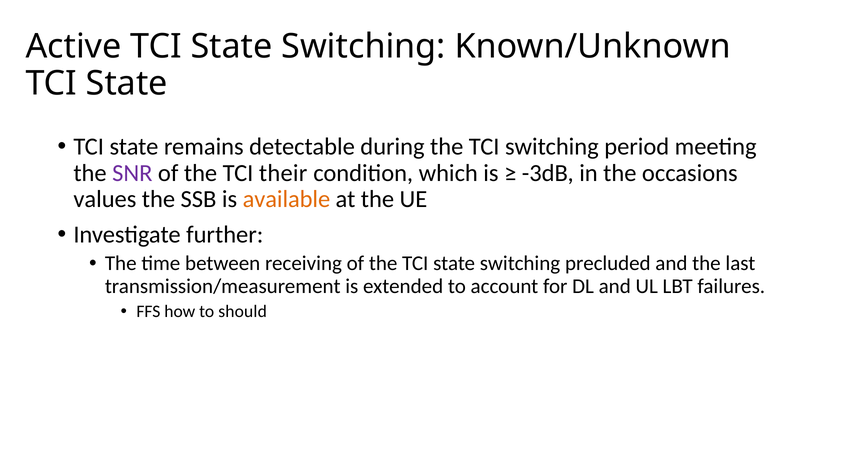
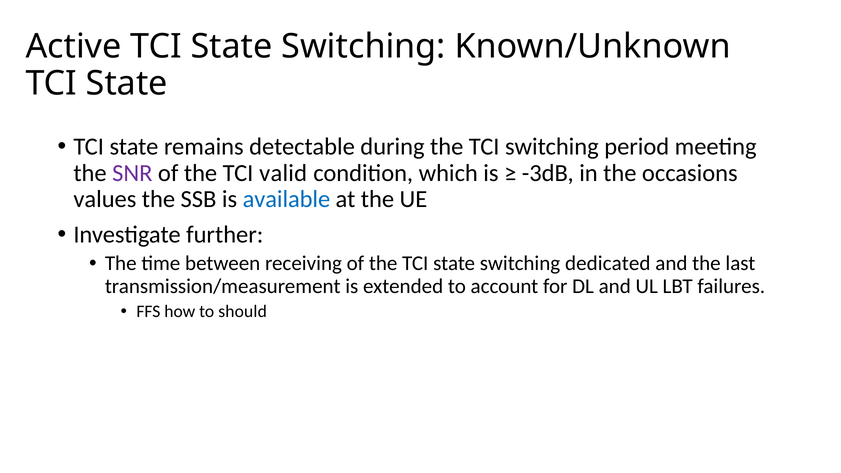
their: their -> valid (283, 173)
available colour: orange -> blue (286, 199)
precluded: precluded -> dedicated (608, 264)
